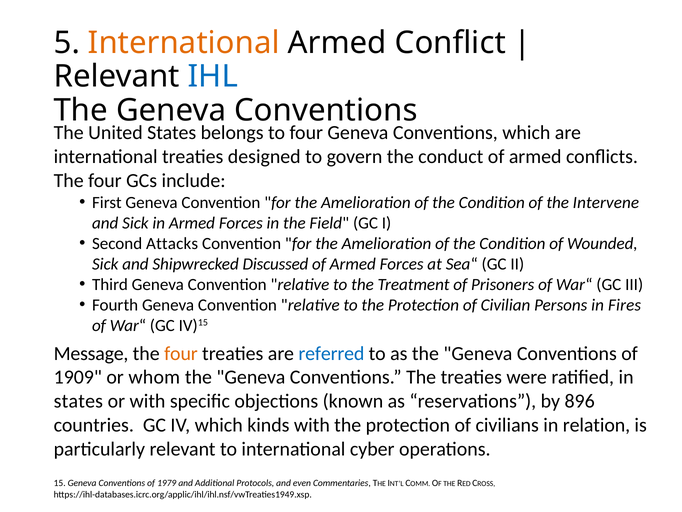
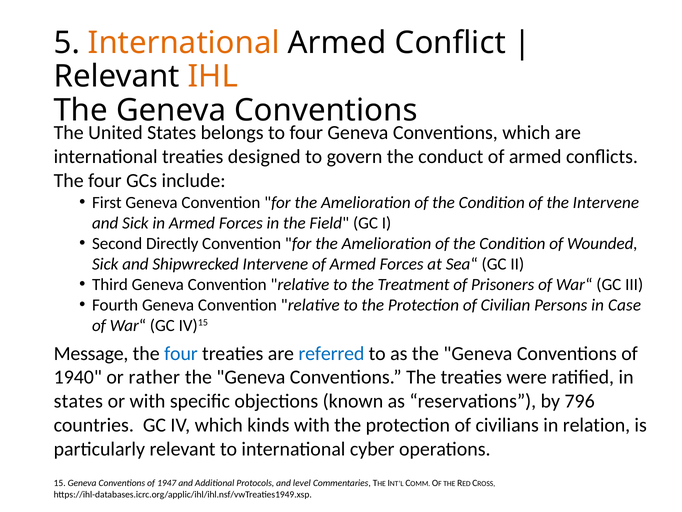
IHL colour: blue -> orange (213, 76)
Attacks: Attacks -> Directly (172, 243)
Shipwrecked Discussed: Discussed -> Intervene (275, 264)
Fires: Fires -> Case (625, 305)
four colour: orange -> blue (181, 353)
1909: 1909 -> 1940 (78, 377)
whom: whom -> rather (154, 377)
896: 896 -> 796 (580, 401)
1979: 1979 -> 1947 (167, 483)
even: even -> level (302, 483)
